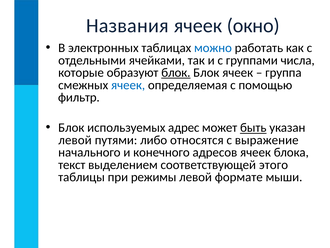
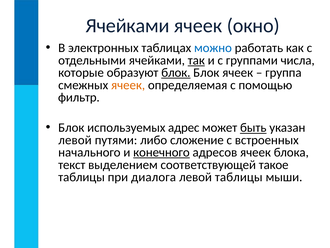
Названия: Названия -> Ячейками (128, 26)
так underline: none -> present (196, 60)
ячеек colour: blue -> orange (128, 85)
относятся: относятся -> сложение (197, 140)
выражение: выражение -> встроенных (267, 140)
конечного underline: none -> present (161, 152)
этого: этого -> такое (274, 164)
режимы: режимы -> диалога (154, 177)
левой формате: формате -> таблицы (239, 177)
